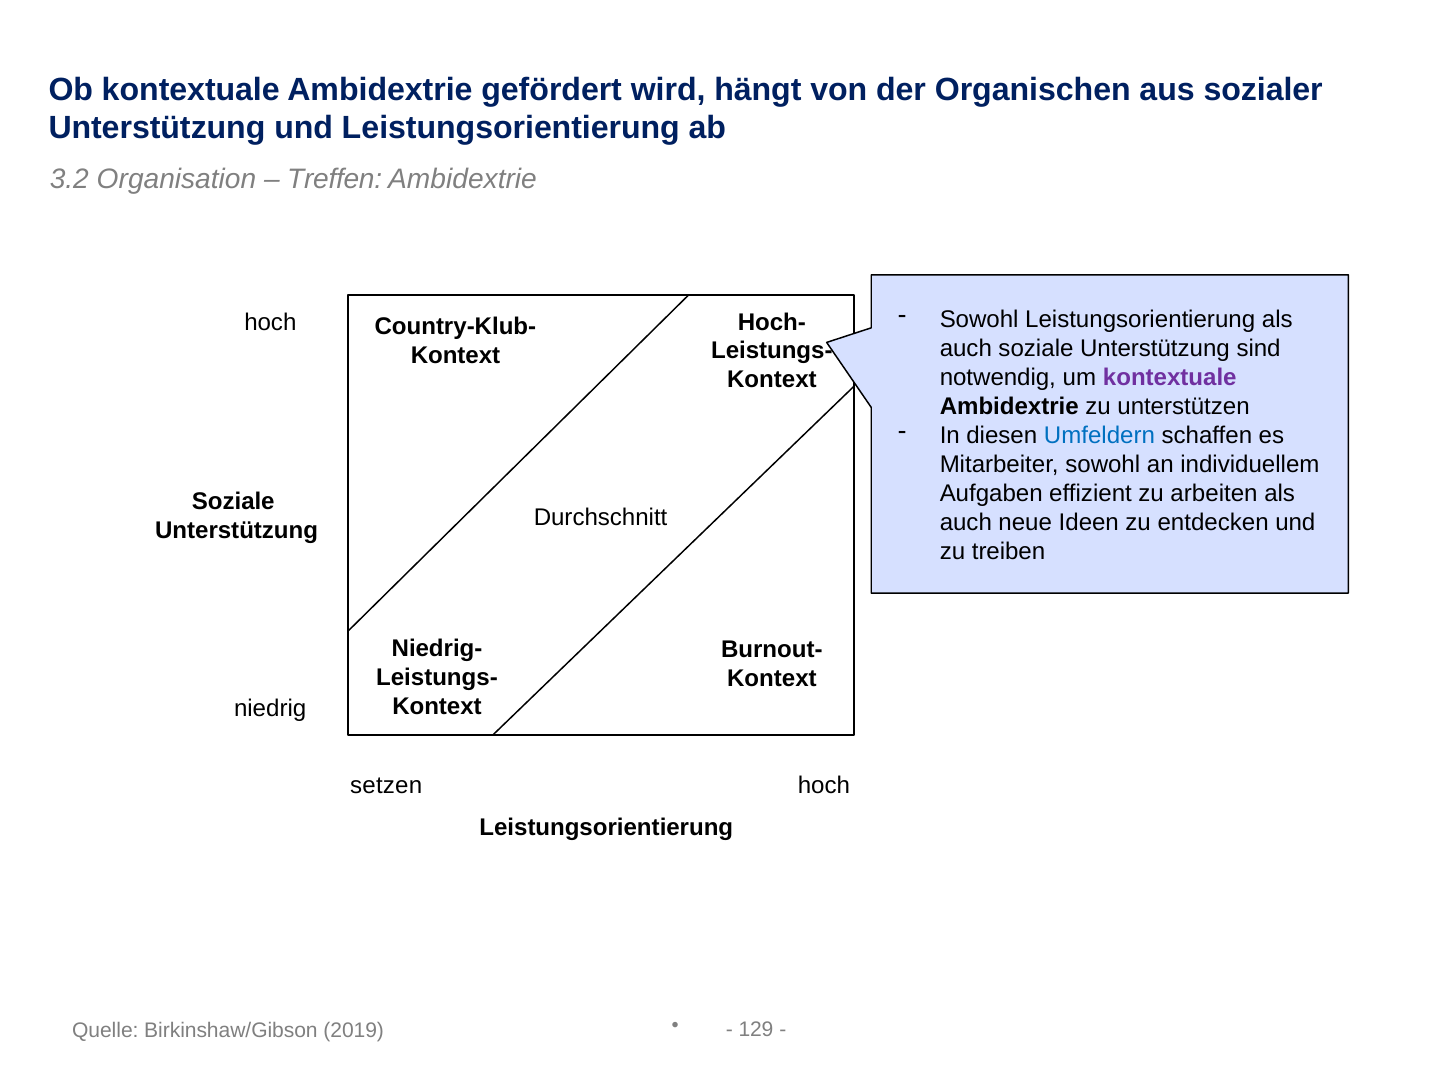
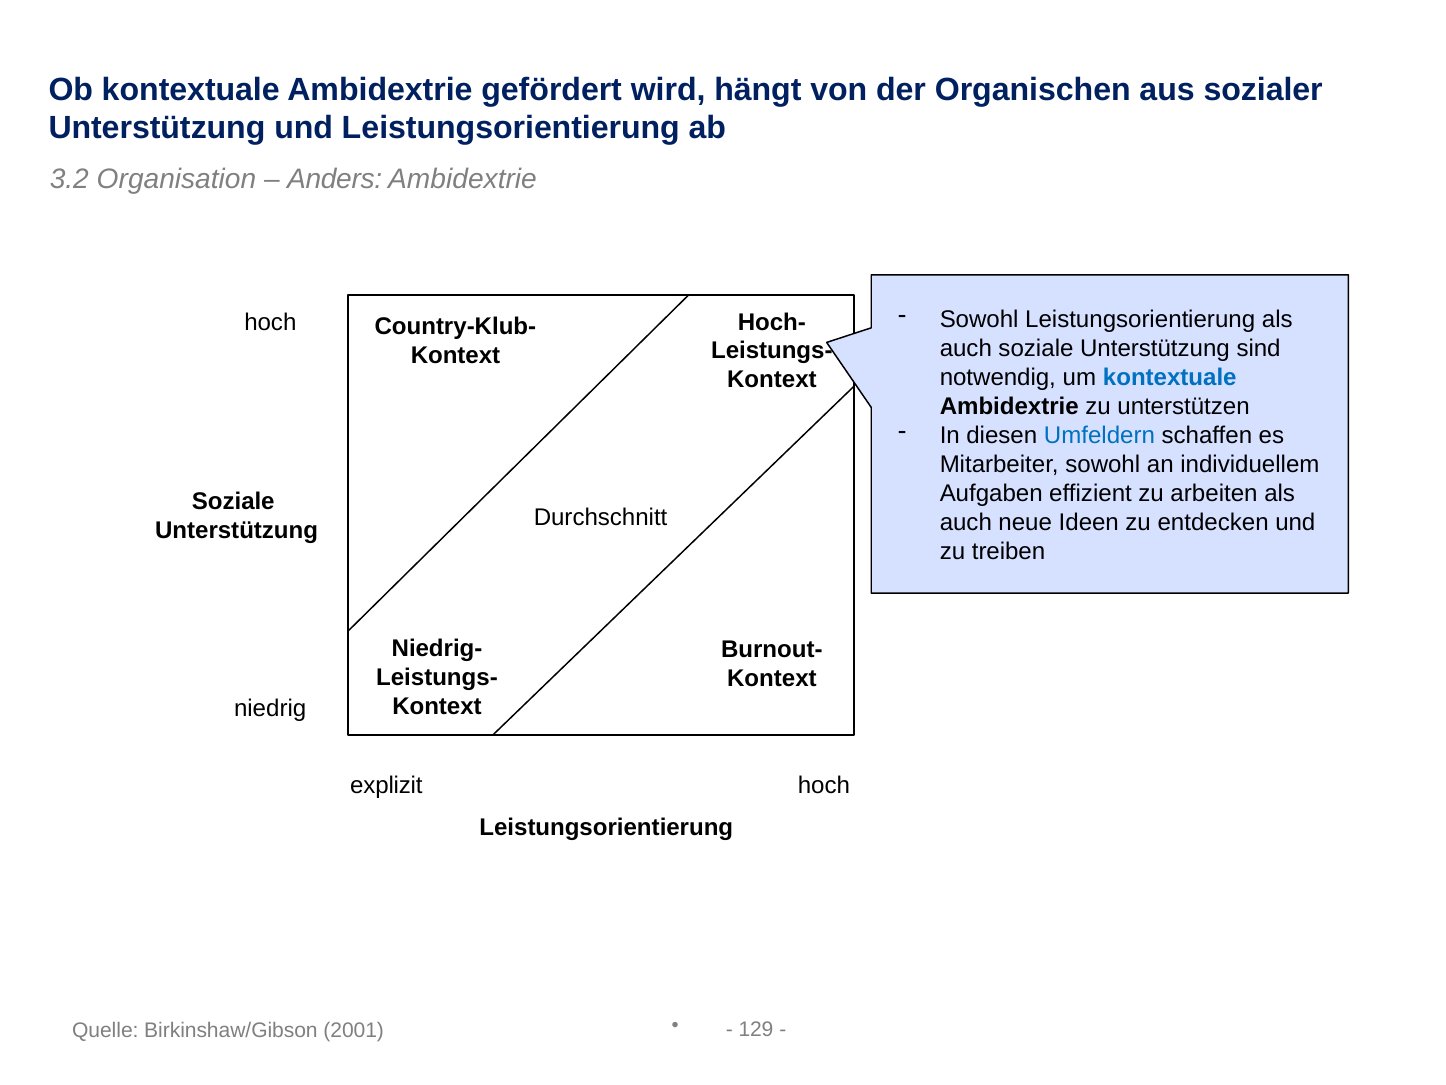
Treffen: Treffen -> Anders (335, 180)
kontextuale colour: purple -> blue (1170, 377)
setzen: setzen -> explizit (386, 785)
2019: 2019 -> 2001 (354, 1030)
